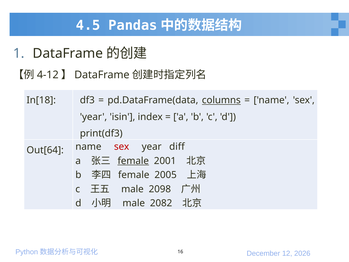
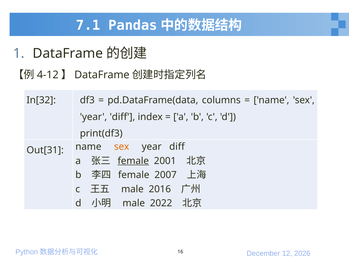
4.5: 4.5 -> 7.1 (88, 25)
In[18: In[18 -> In[32 (41, 100)
columns underline: present -> none (221, 100)
isin: isin -> diff (122, 117)
Out[64: Out[64 -> Out[31 (45, 150)
sex colour: red -> orange (122, 147)
2005: 2005 -> 2007 (166, 175)
2098: 2098 -> 2016 (160, 189)
2082: 2082 -> 2022 (161, 203)
